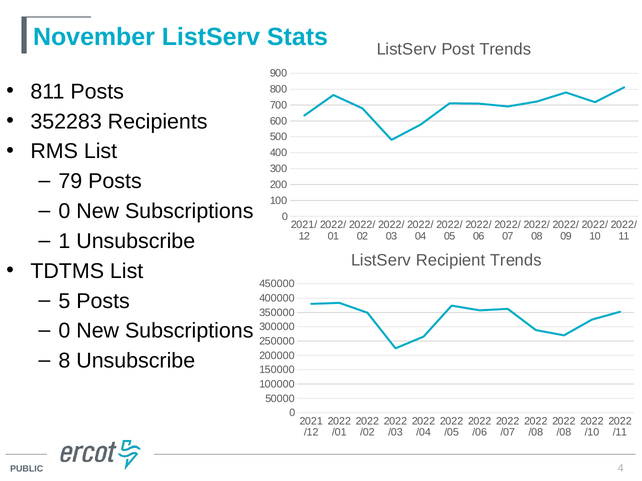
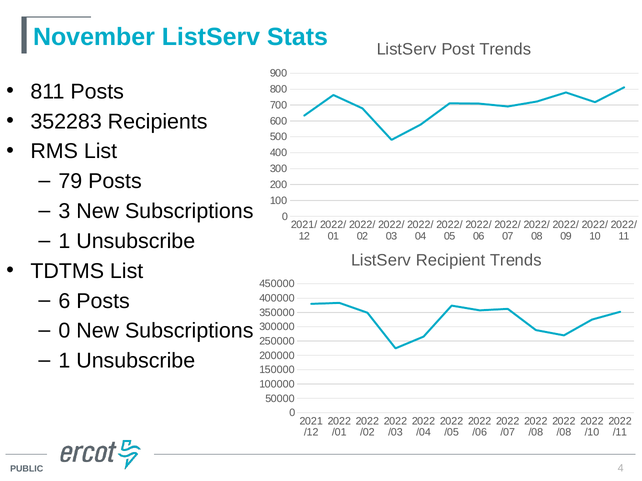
0: 0 -> 3 (64, 211)
5: 5 -> 6 (64, 301)
8: 8 -> 1 (64, 361)
